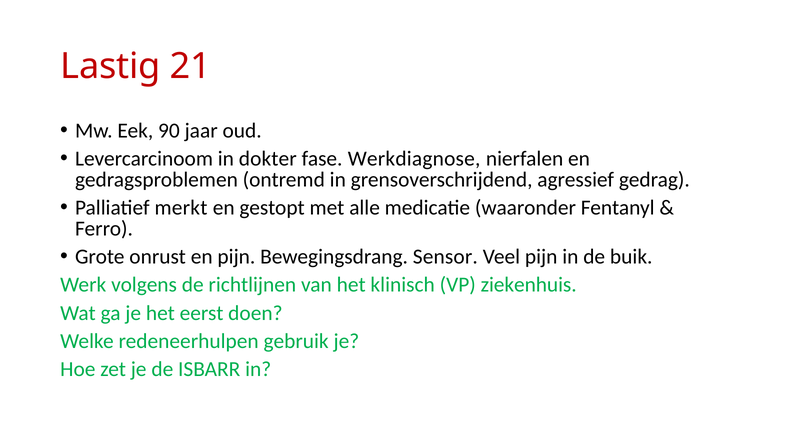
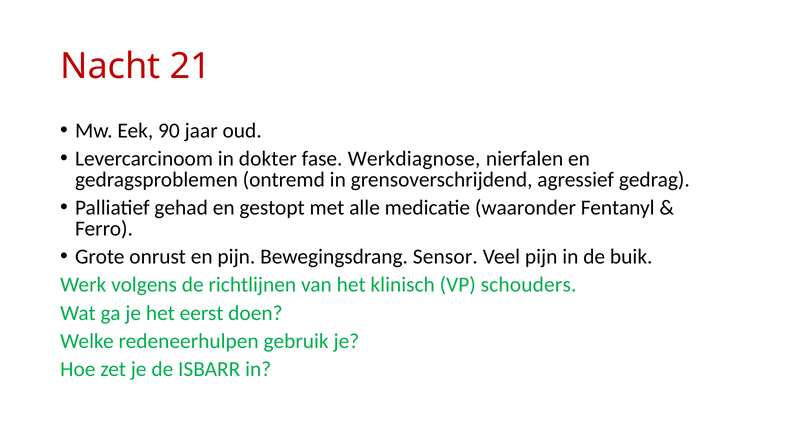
Lastig: Lastig -> Nacht (110, 66)
merkt: merkt -> gehad (181, 208)
ziekenhuis: ziekenhuis -> schouders (529, 285)
